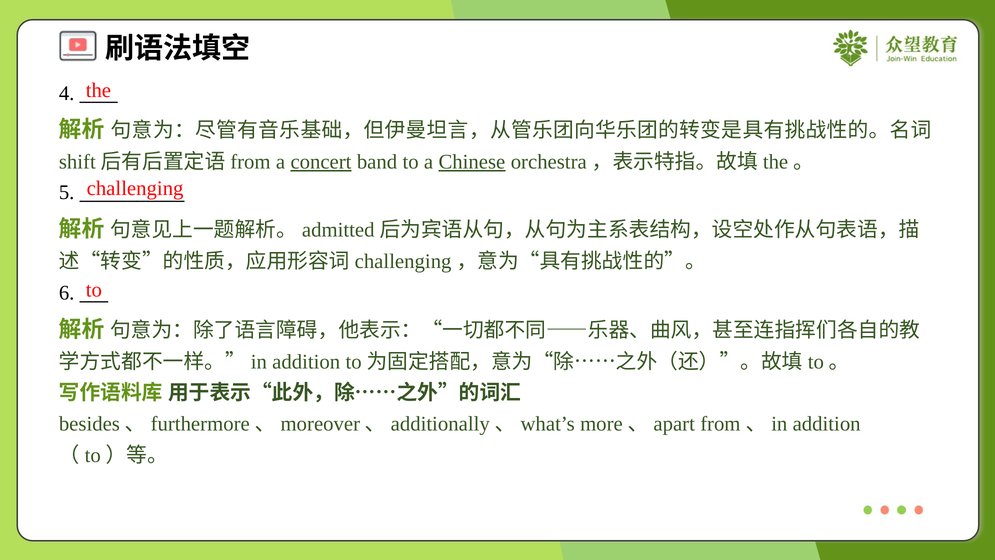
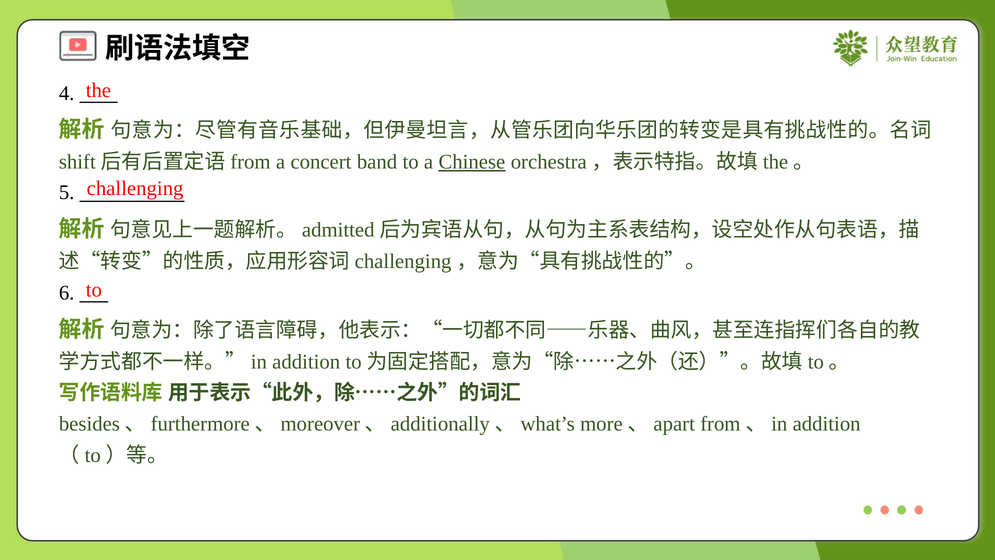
concert underline: present -> none (321, 162)
